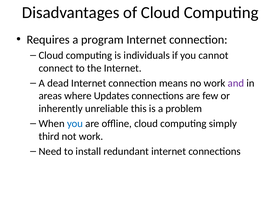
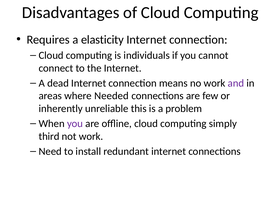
program: program -> elasticity (102, 40)
Updates: Updates -> Needed (111, 96)
you colour: blue -> purple (75, 123)
